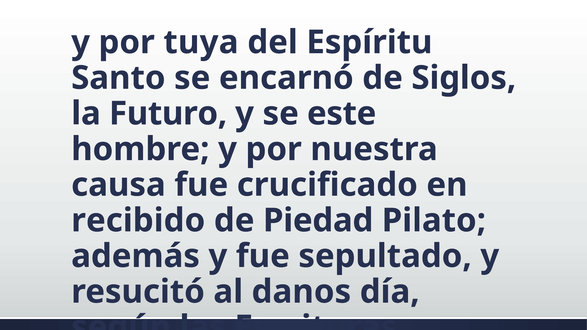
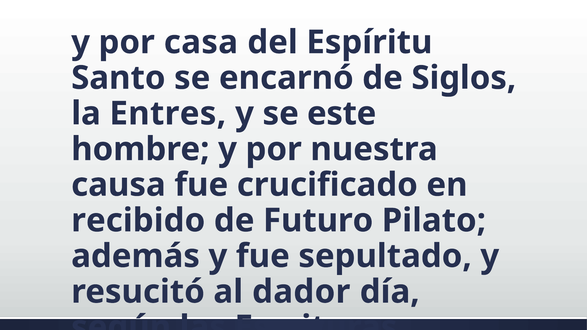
tuya: tuya -> casa (201, 42)
Futuro: Futuro -> Entres (168, 114)
Piedad: Piedad -> Futuro (318, 221)
danos: danos -> dador (301, 292)
